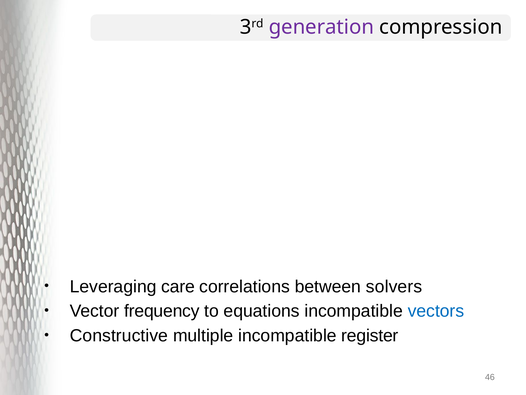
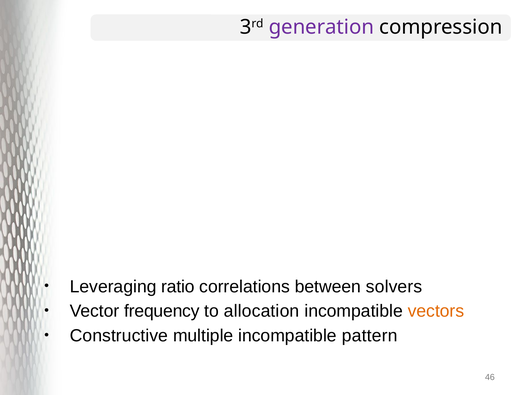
care: care -> ratio (178, 286)
equations: equations -> allocation (262, 311)
vectors colour: blue -> orange (436, 311)
register: register -> pattern (370, 335)
